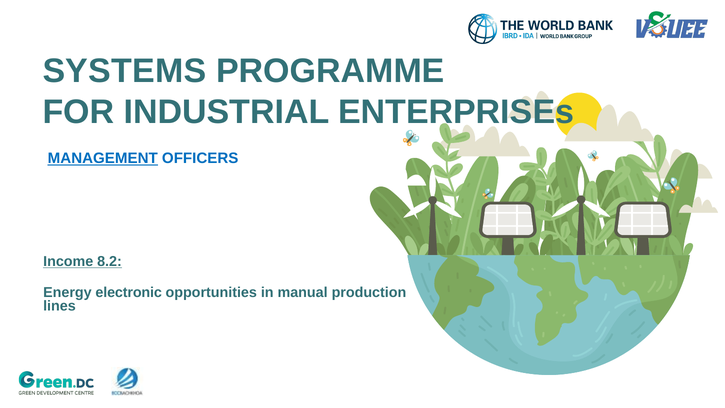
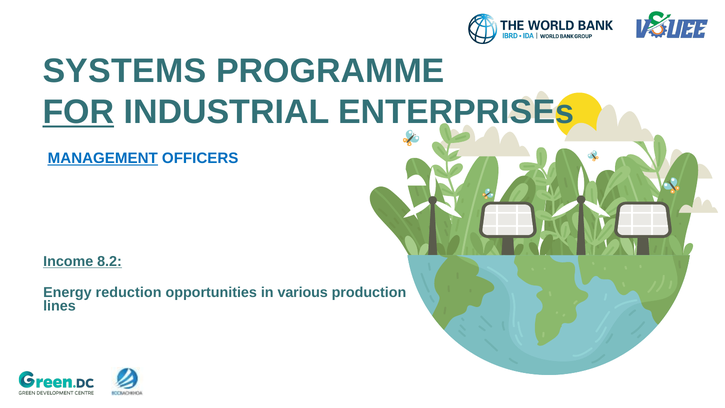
FOR underline: none -> present (78, 112)
electronic: electronic -> reduction (129, 292)
manual: manual -> various (303, 292)
